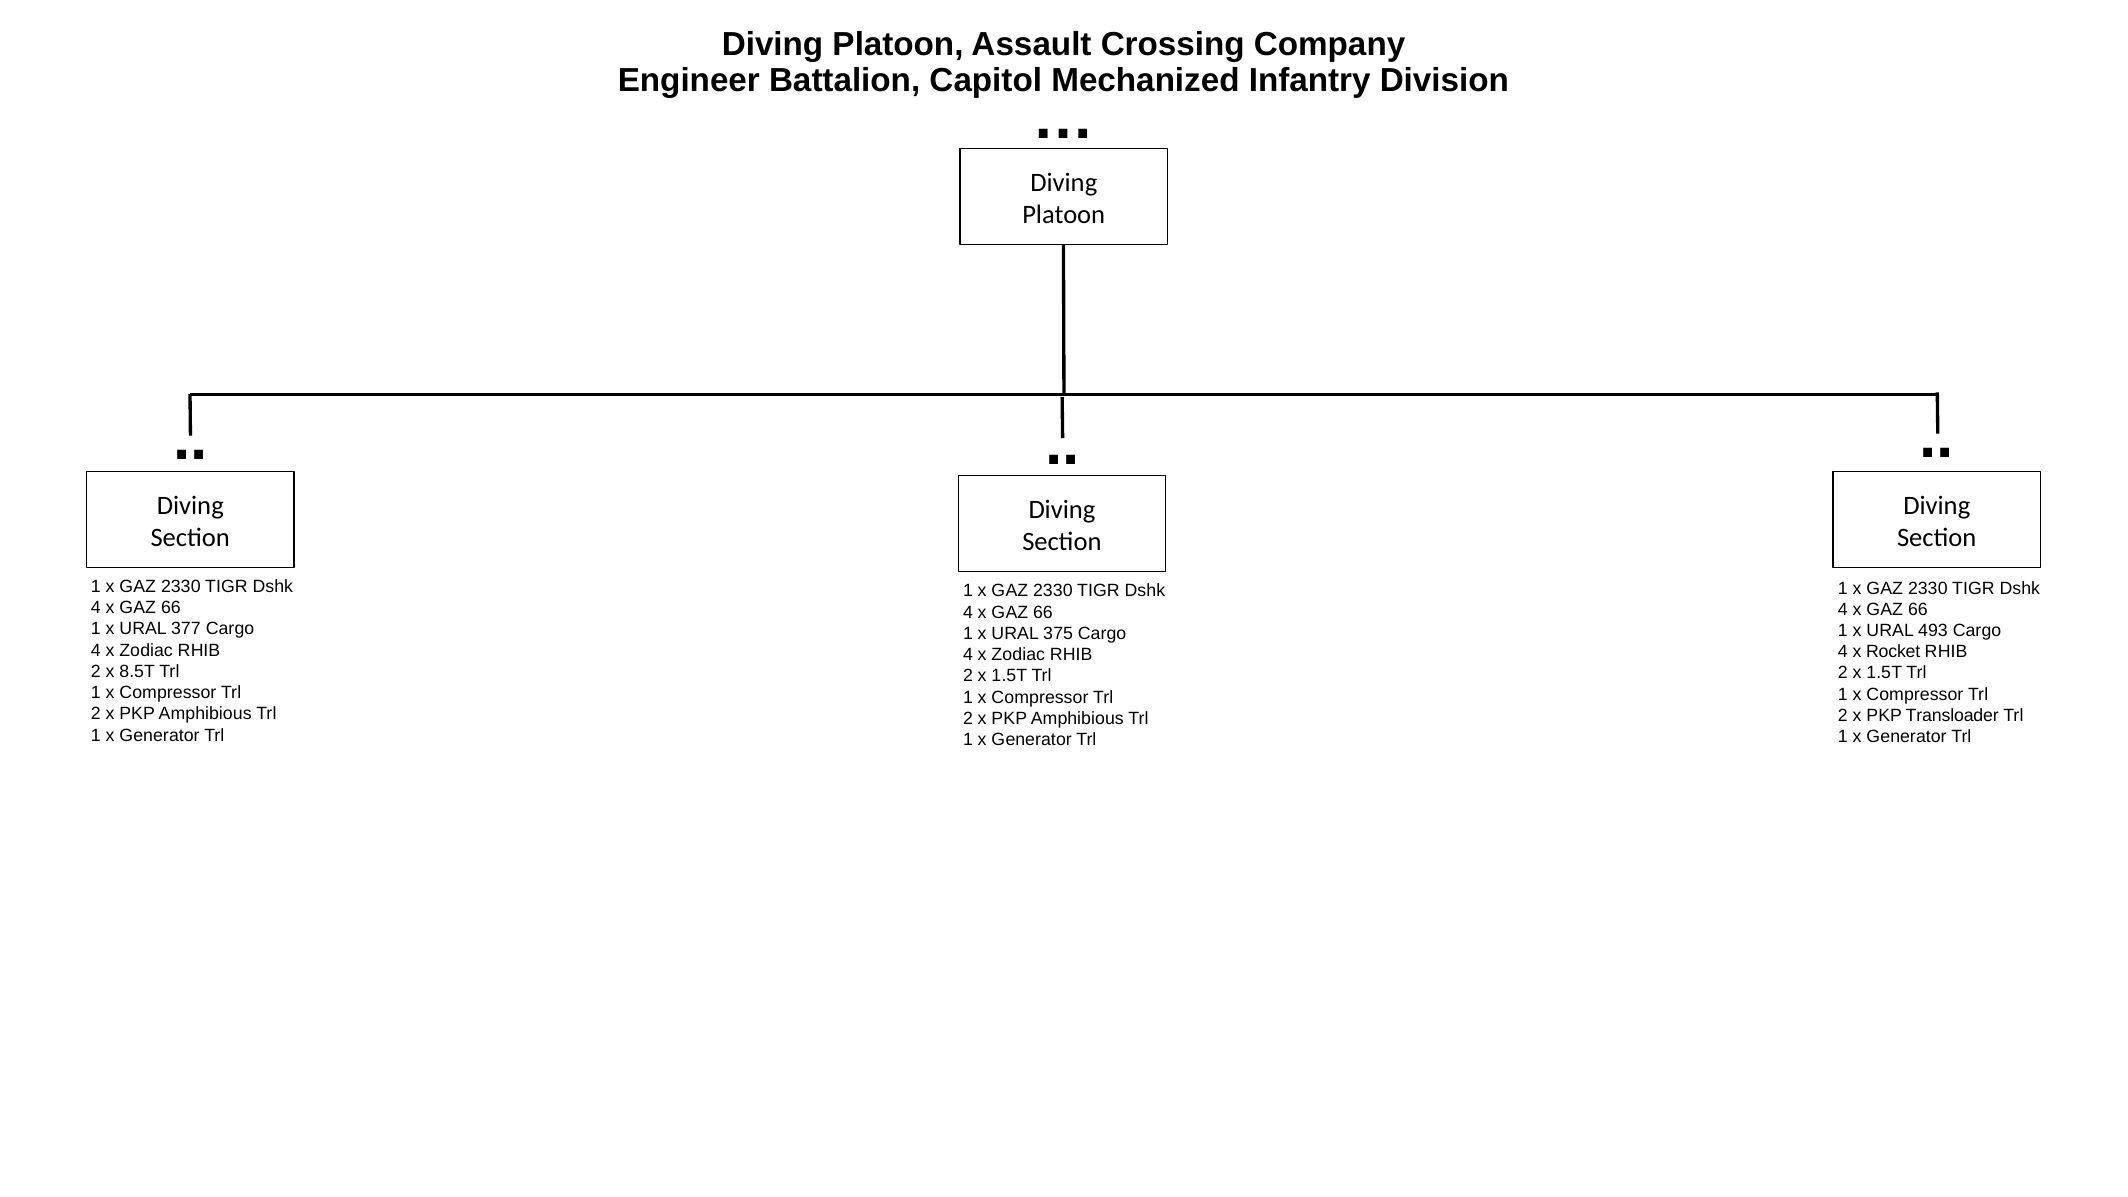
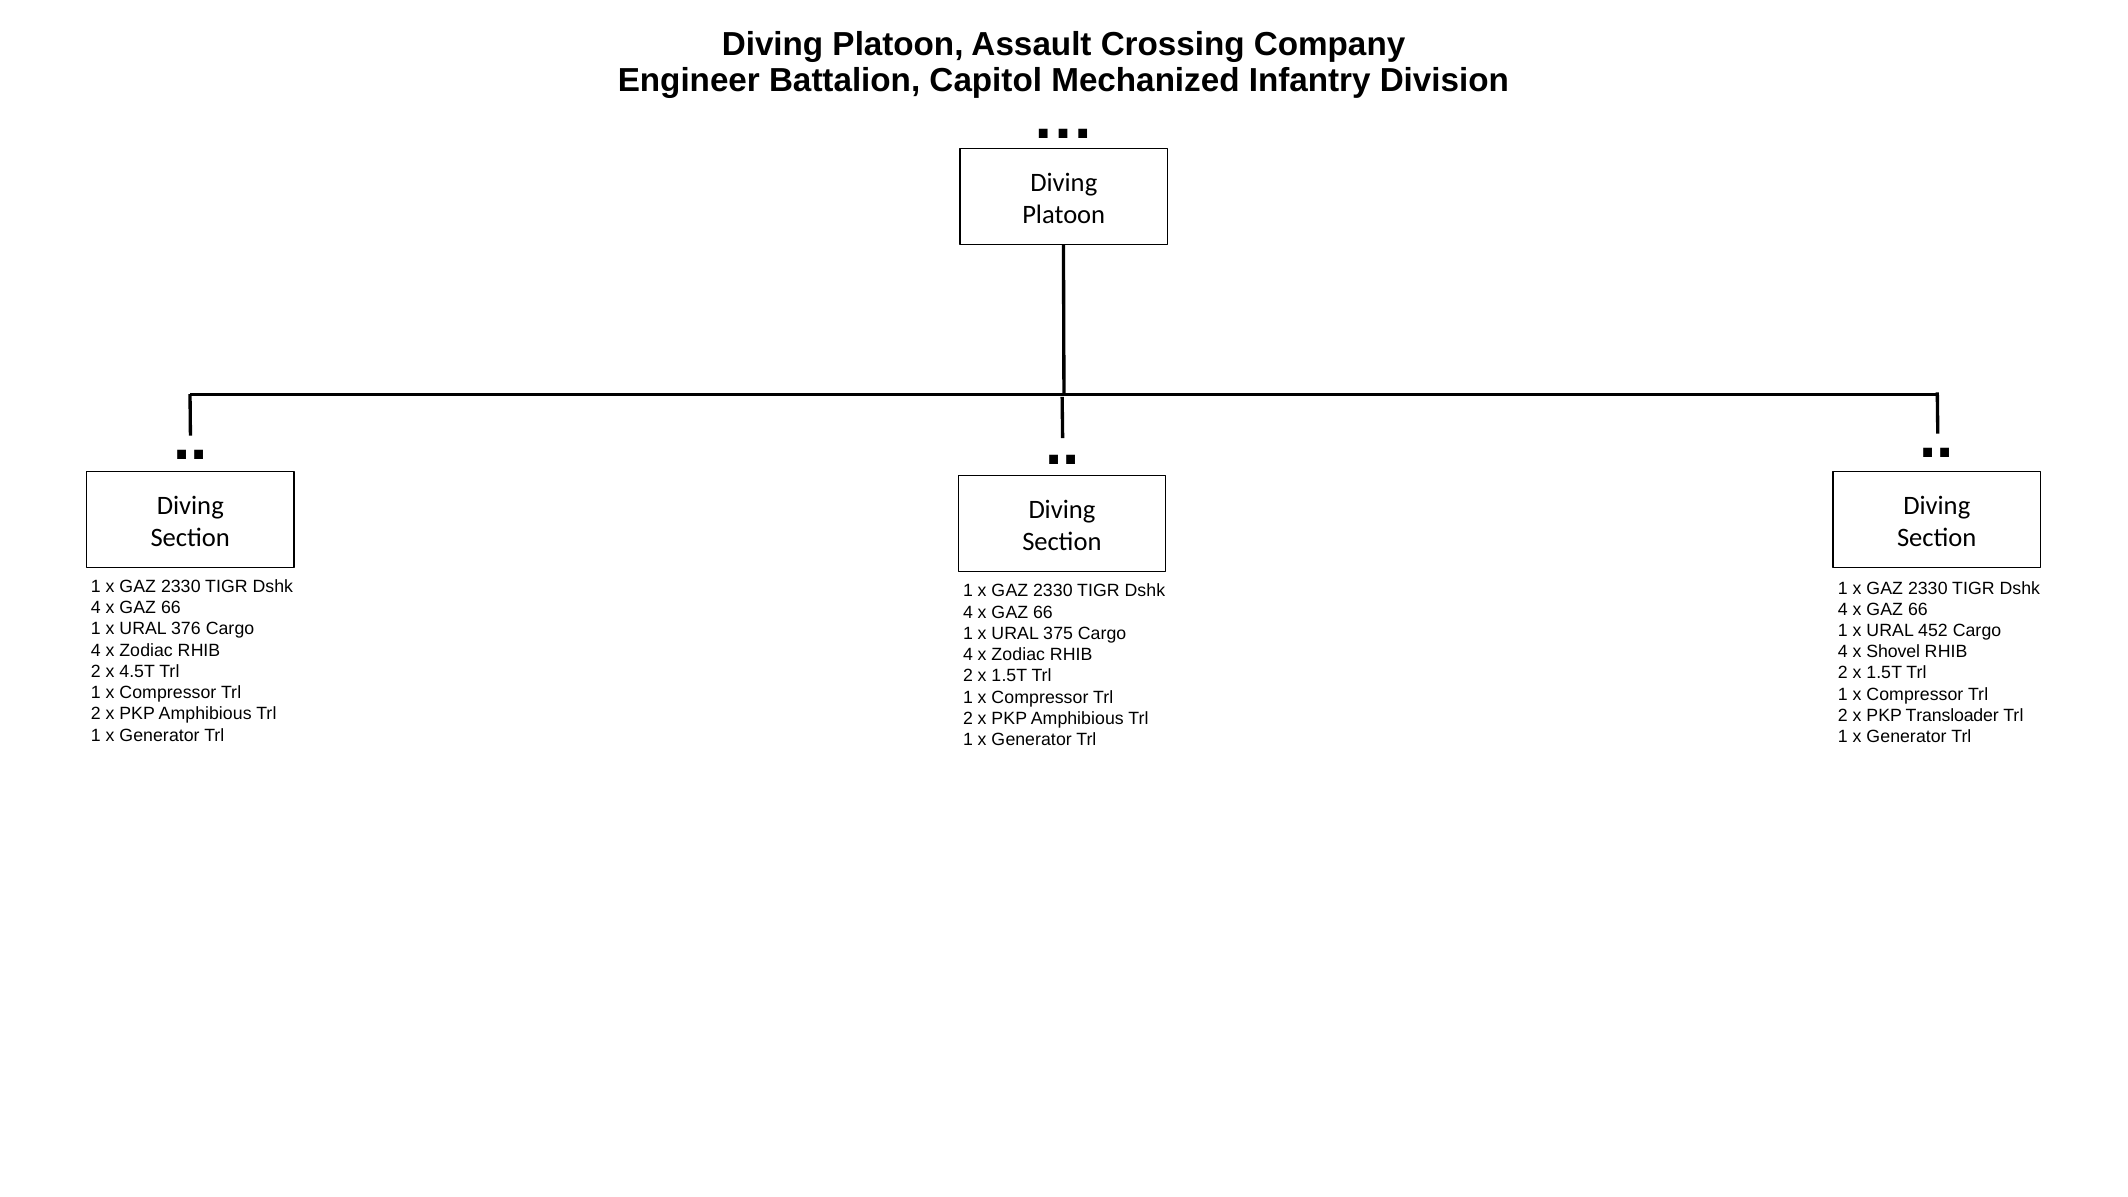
377: 377 -> 376 (186, 629)
493: 493 -> 452 (1933, 631)
Rocket: Rocket -> Shovel (1893, 652)
8.5T: 8.5T -> 4.5T (137, 672)
